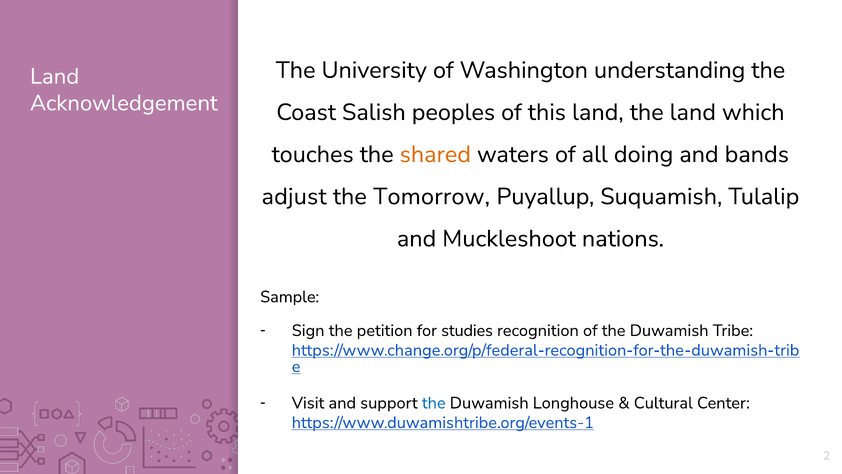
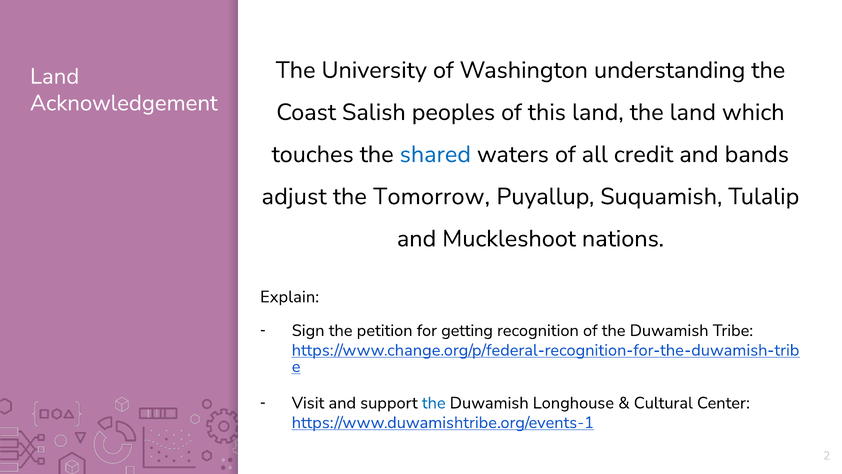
shared colour: orange -> blue (435, 154)
doing: doing -> credit (644, 154)
Sample: Sample -> Explain (290, 297)
studies: studies -> getting (467, 330)
